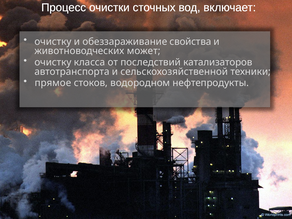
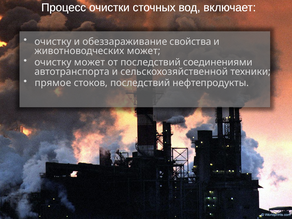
очистку класса: класса -> может (90, 62)
катализаторов: катализаторов -> соединениями (218, 62)
стоков водородном: водородном -> последствий (140, 83)
